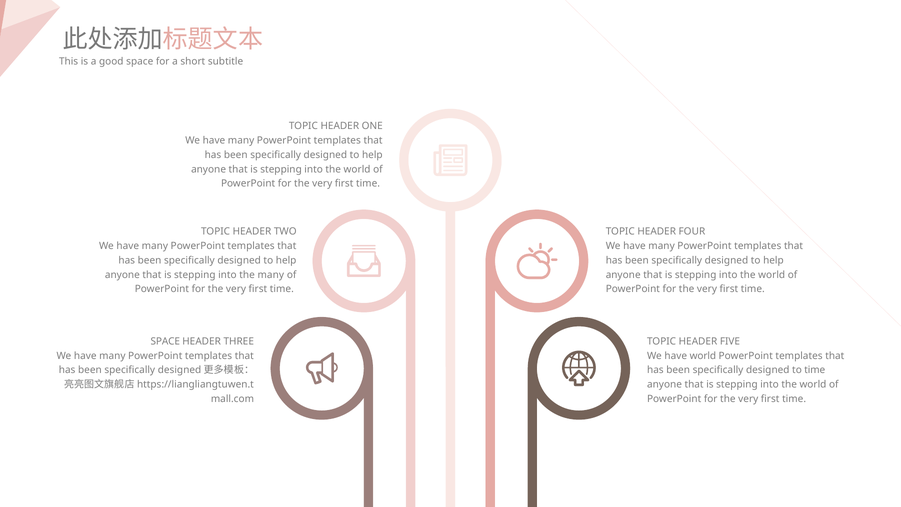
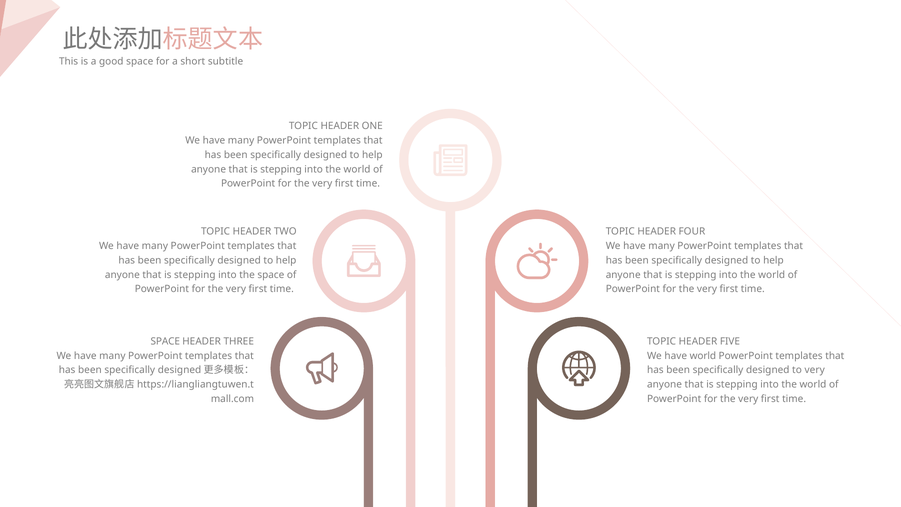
the many: many -> space (271, 275)
to time: time -> very (815, 370)
